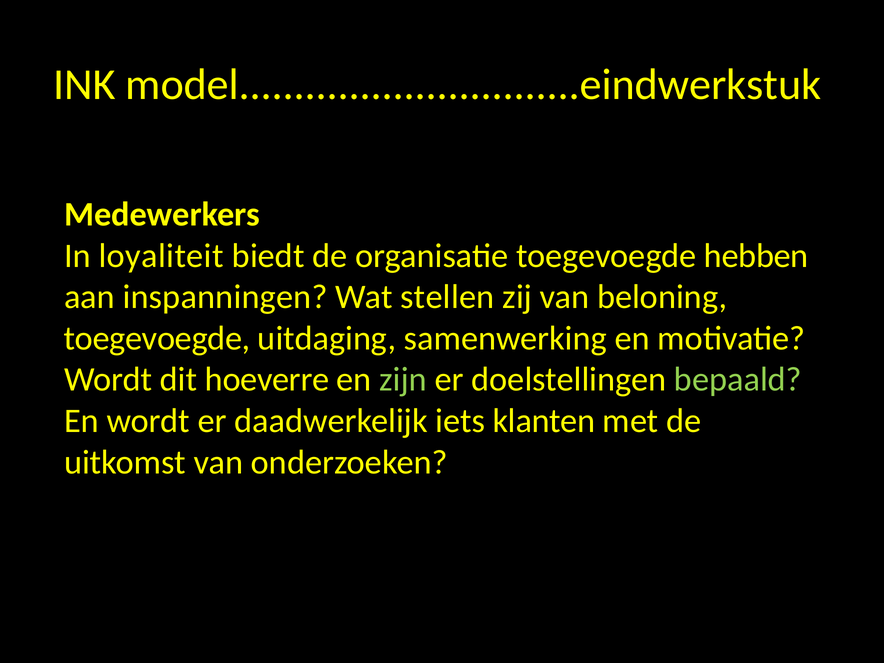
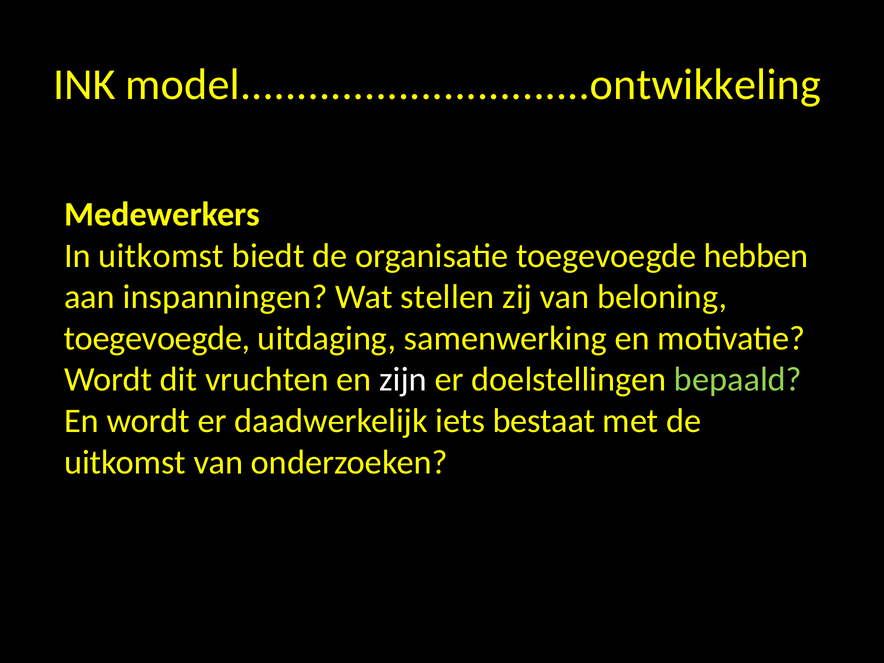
model...............................eindwerkstuk: model...............................eindwerkstuk -> model...............................ontwikkeling (473, 85)
In loyaliteit: loyaliteit -> uitkomst (161, 256)
hoeverre: hoeverre -> vruchten (267, 380)
zijn colour: light green -> white (403, 380)
klanten: klanten -> bestaat (544, 421)
